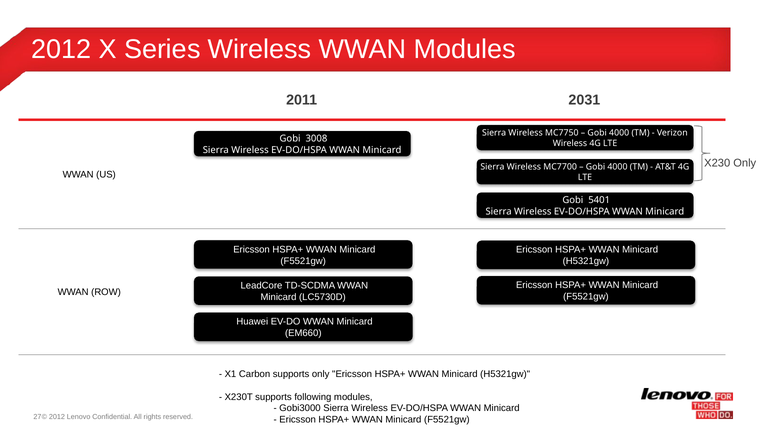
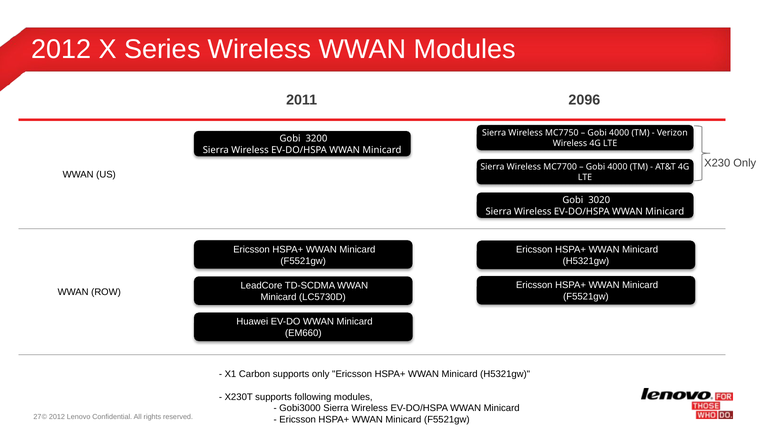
2031: 2031 -> 2096 (584, 100)
3008: 3008 -> 3200 (316, 138)
5401: 5401 -> 3020 (599, 200)
